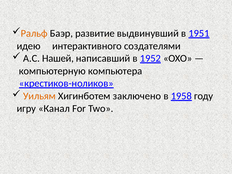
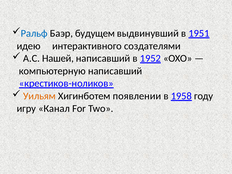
Ральф colour: orange -> blue (34, 33)
развитие: развитие -> будущем (95, 33)
компьютерную компьютера: компьютера -> написавший (115, 71)
заключено: заключено -> появлении (137, 96)
